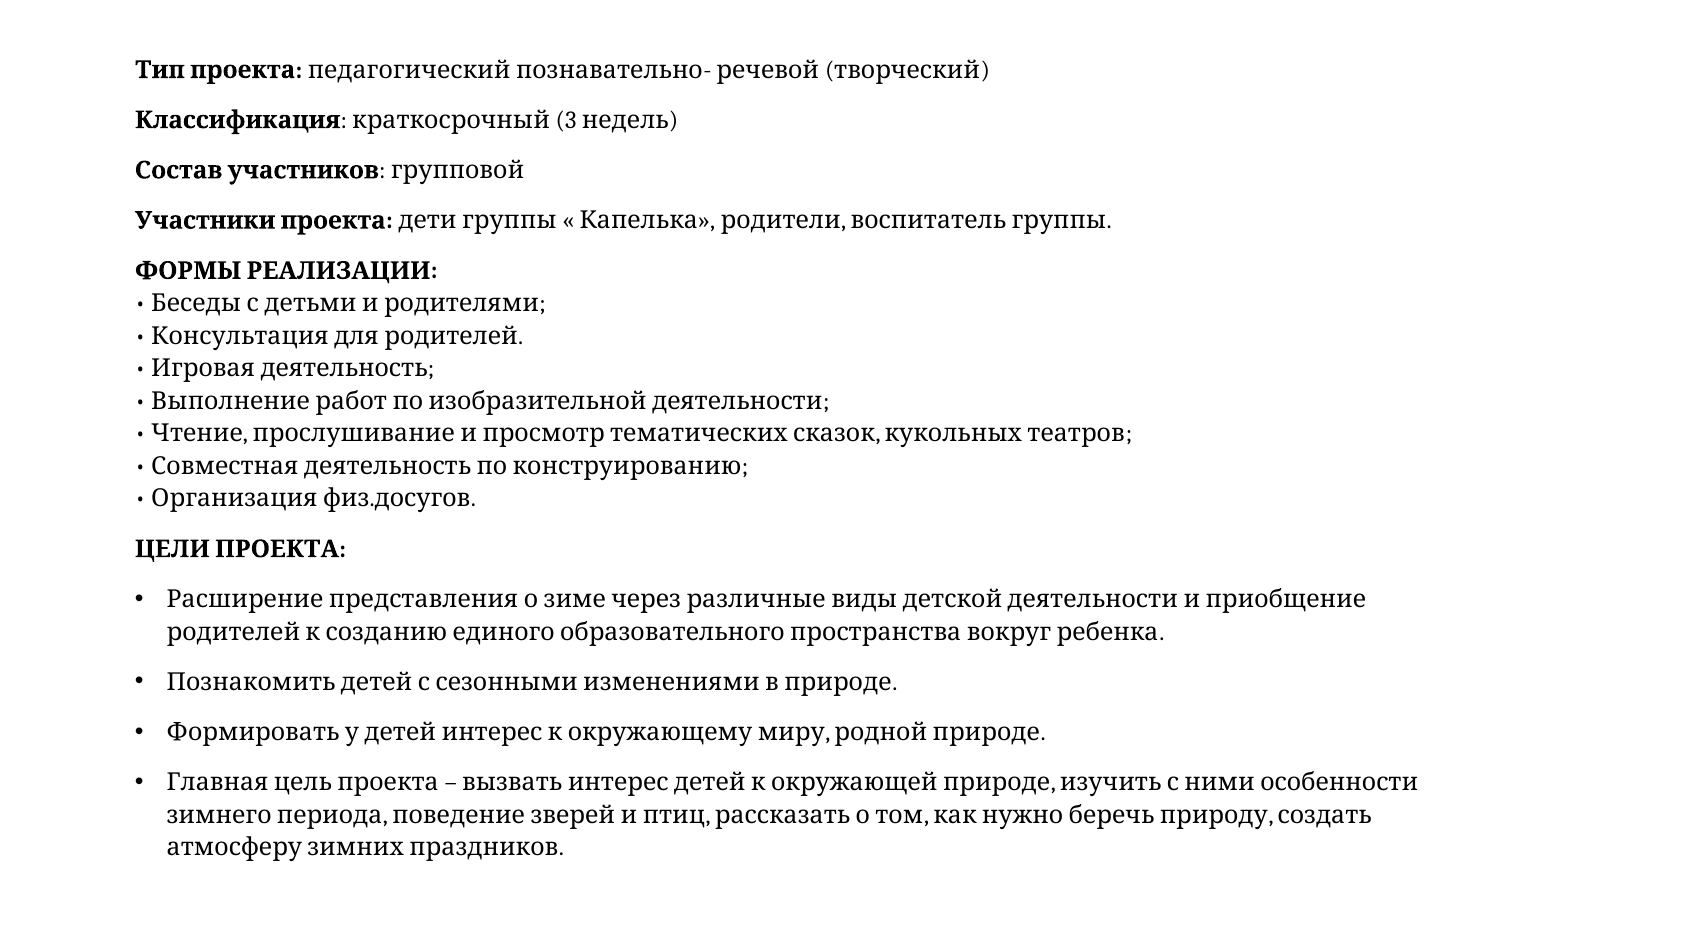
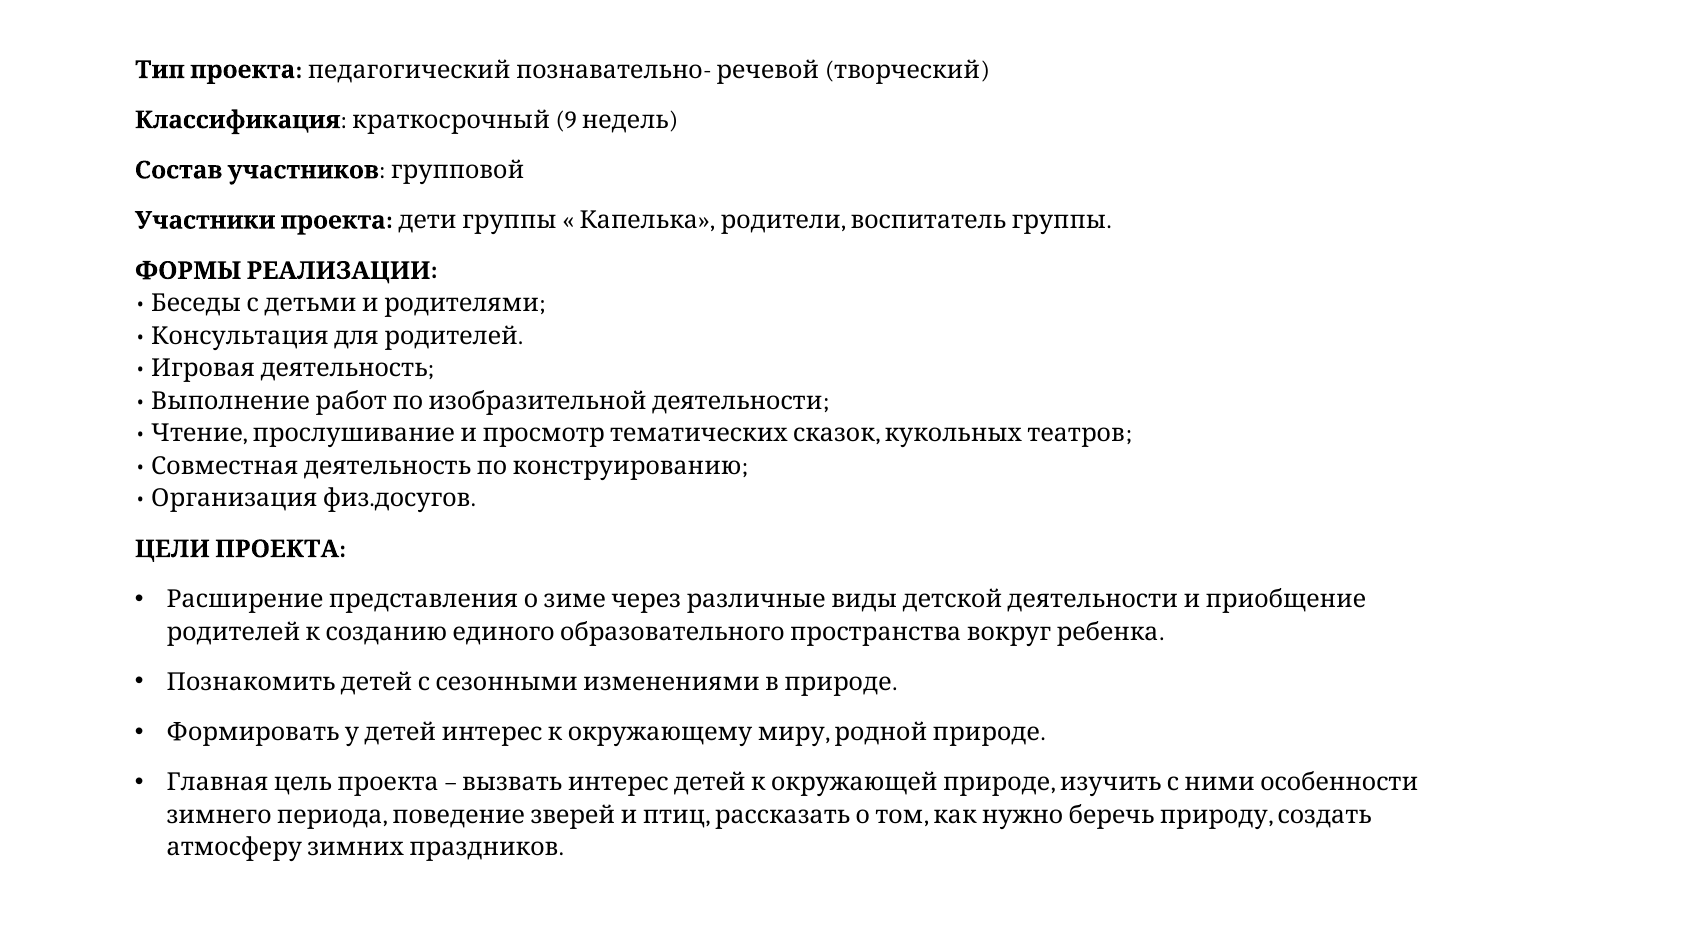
3: 3 -> 9 (566, 120)
